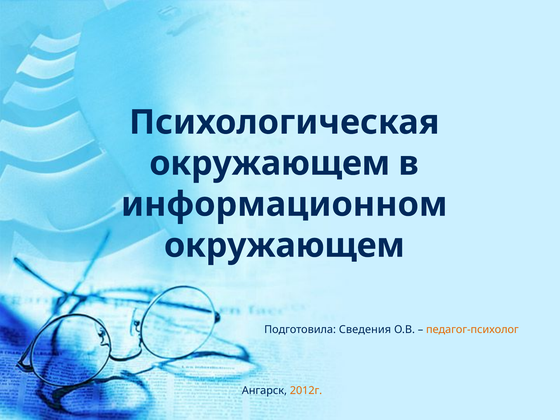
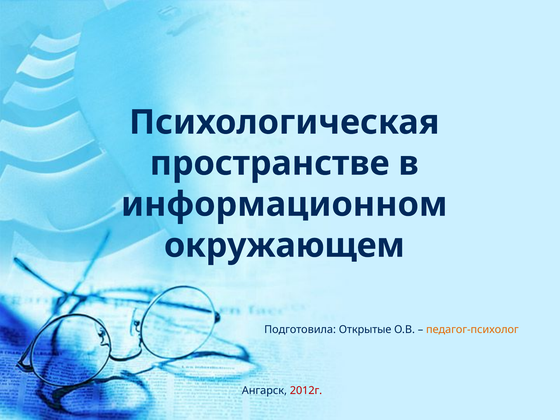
окружающем: окружающем -> пространстве (270, 163)
Сведения: Сведения -> Открытые (365, 329)
2012г colour: orange -> red (306, 391)
